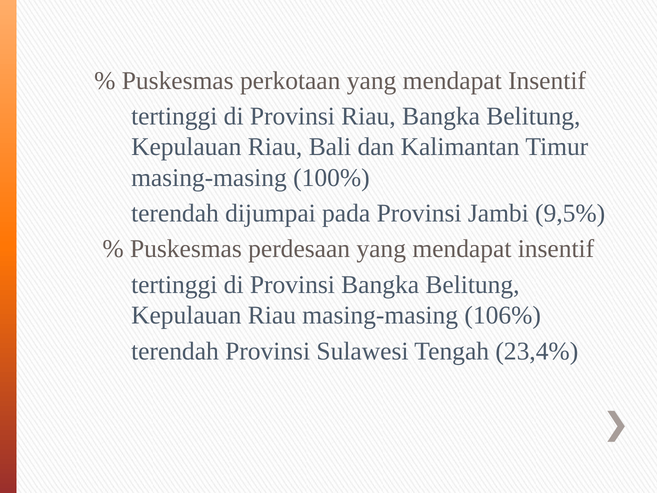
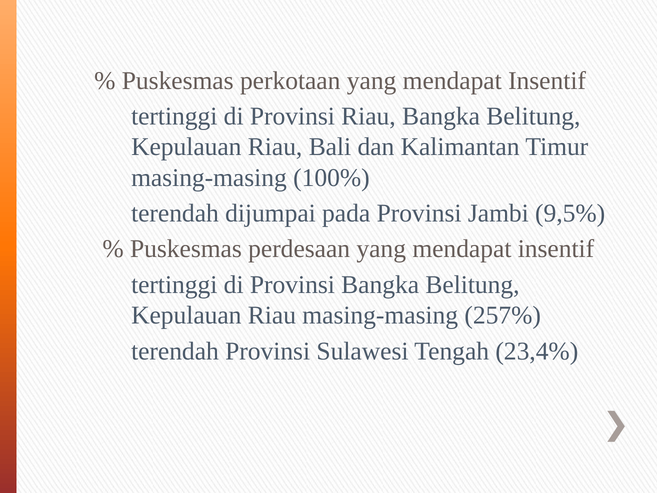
106%: 106% -> 257% (503, 315)
